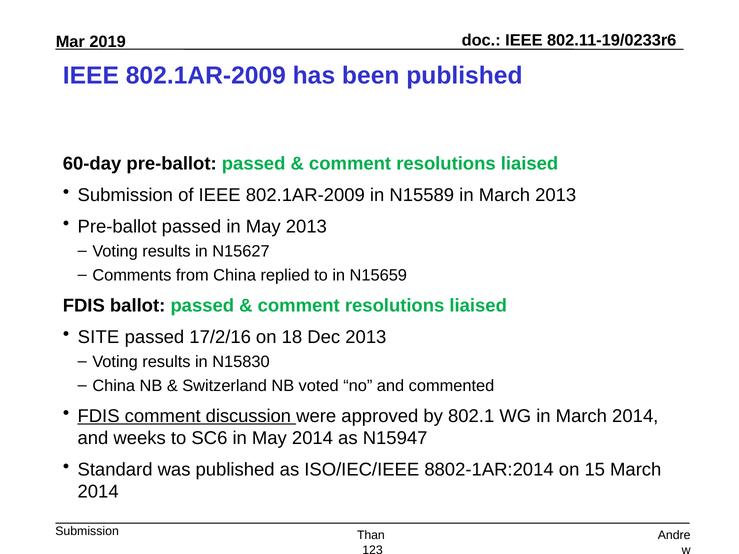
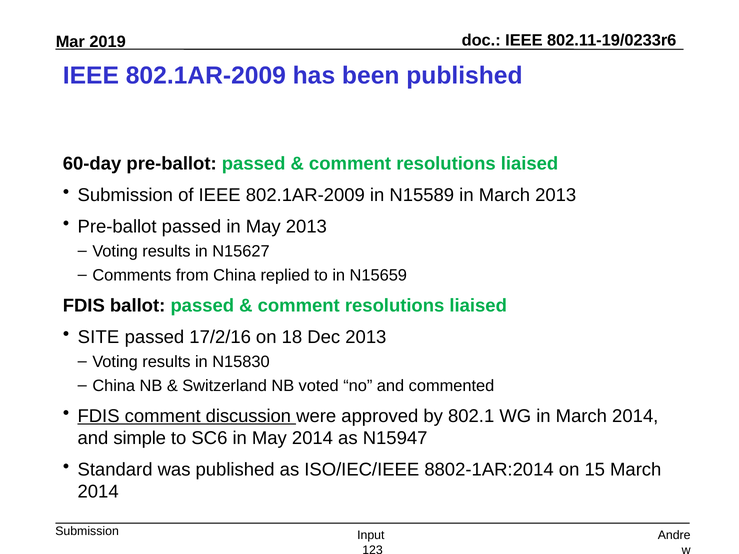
weeks: weeks -> simple (140, 438)
Than: Than -> Input (371, 535)
